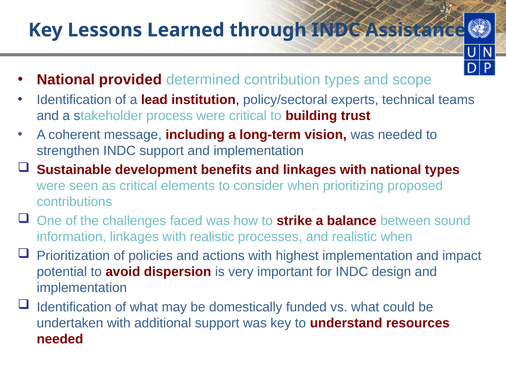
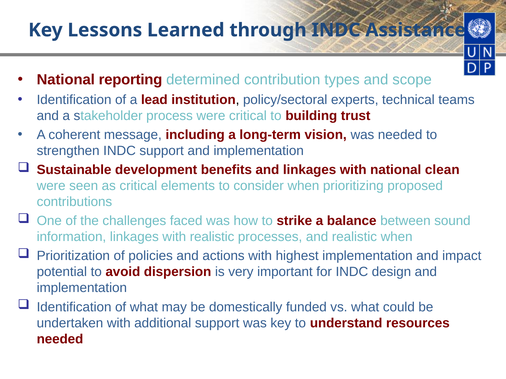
provided: provided -> reporting (130, 80)
national types: types -> clean (442, 170)
